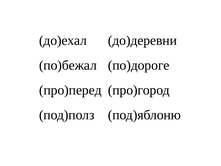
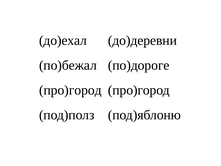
про)перед: про)перед -> про)город (70, 90)
